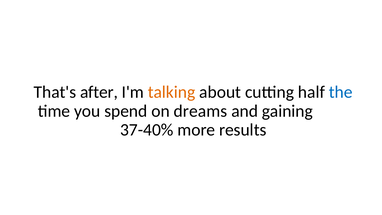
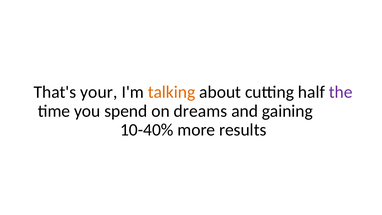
after: after -> your (99, 92)
the colour: blue -> purple (341, 92)
37-40%: 37-40% -> 10-40% (147, 130)
